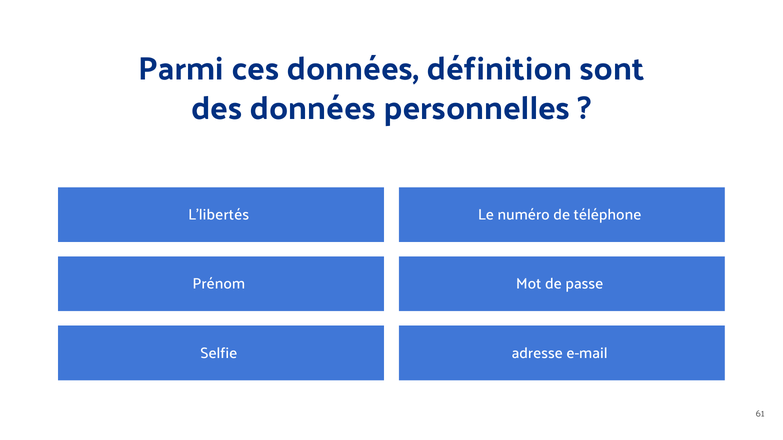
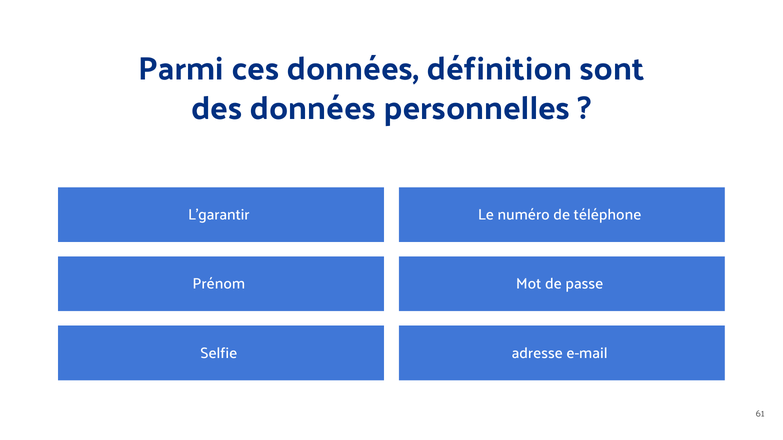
L’libertés: L’libertés -> L’garantir (219, 215)
